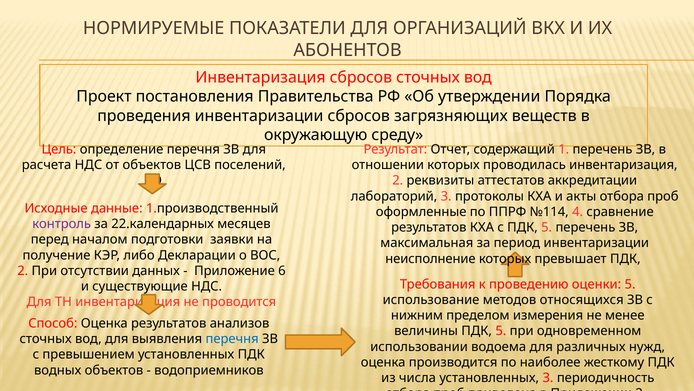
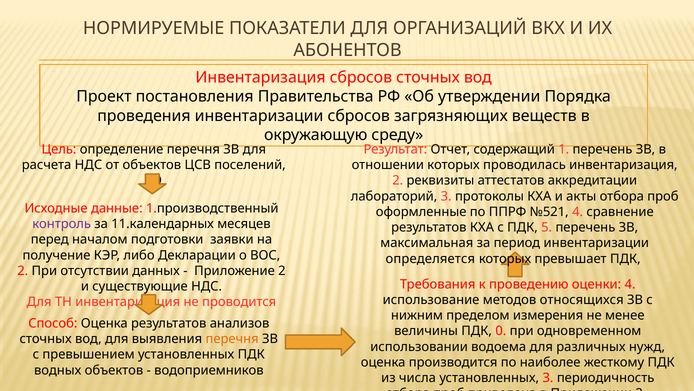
№114: №114 -> №521 (549, 212)
22.календарных: 22.календарных -> 11.календарных (163, 224)
неисполнение: неисполнение -> определяется (430, 258)
Приложение 6: 6 -> 2 (282, 270)
оценки 5: 5 -> 4 (630, 284)
величины ПДК 5: 5 -> 0 (501, 331)
перечня colour: blue -> orange (232, 338)
